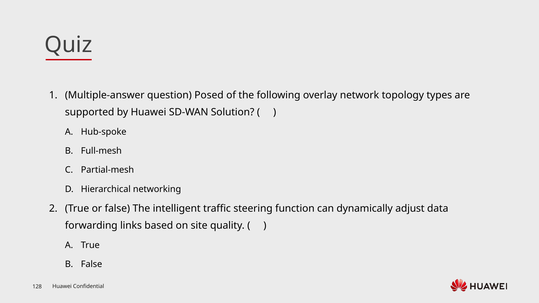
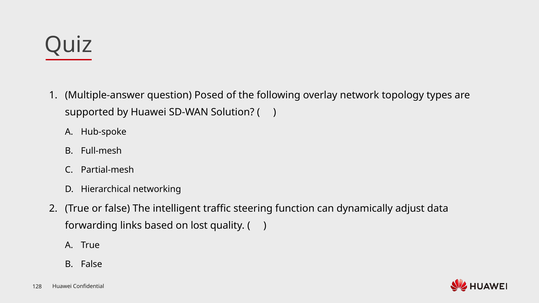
site: site -> lost (199, 226)
